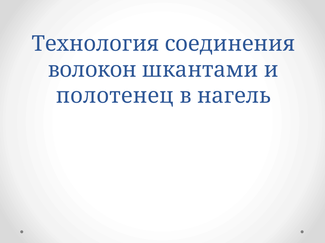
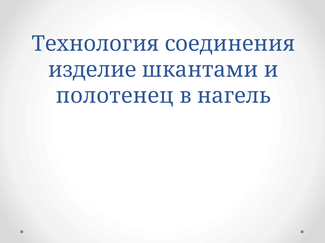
волокон: волокон -> изделие (92, 70)
